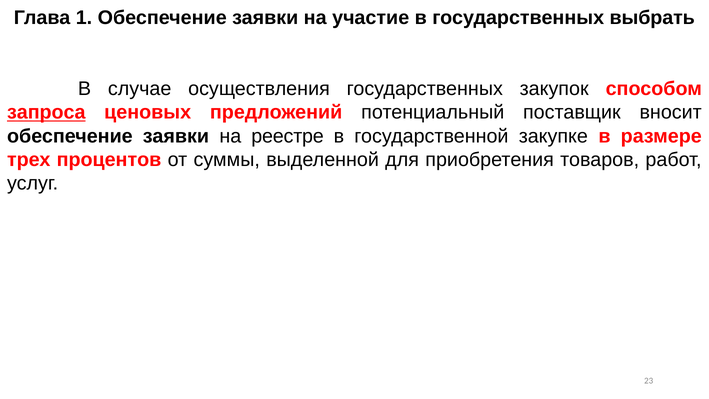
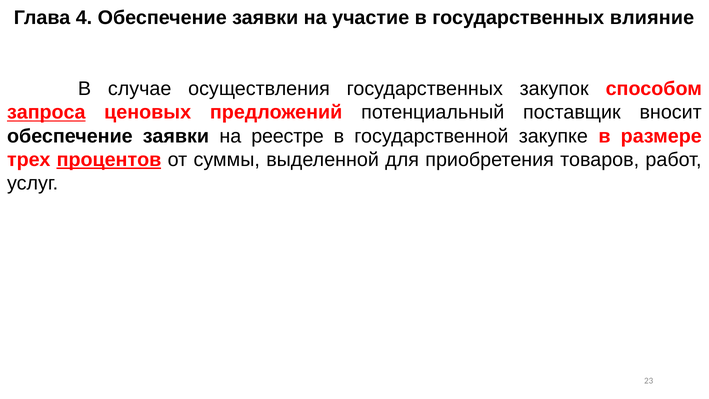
1: 1 -> 4 (84, 18)
выбрать: выбрать -> влияние (652, 18)
процентов underline: none -> present (109, 160)
